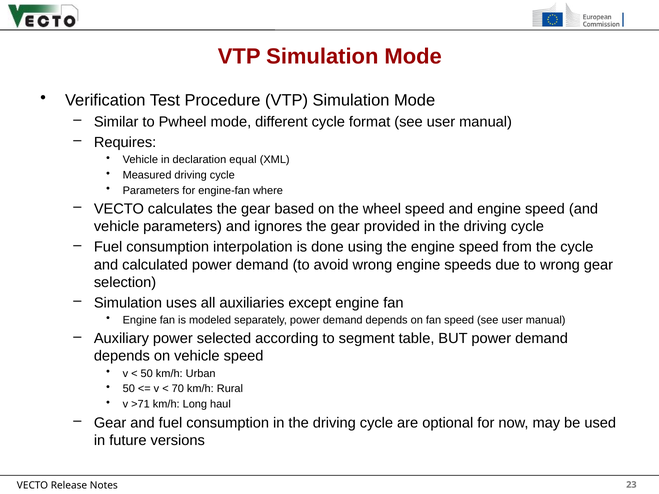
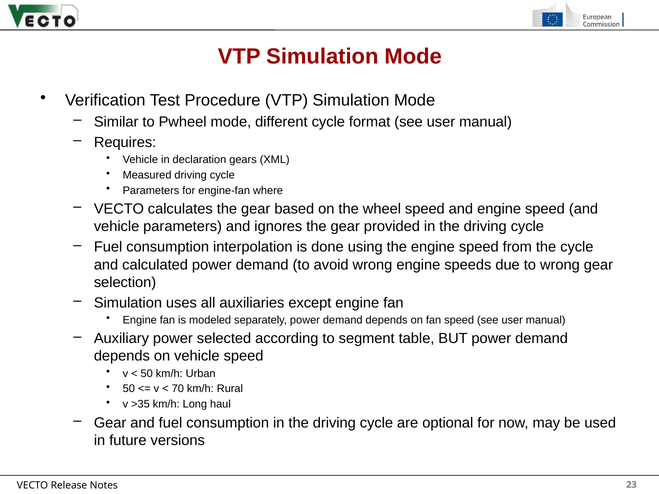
equal: equal -> gears (243, 160)
>71: >71 -> >35 (140, 404)
